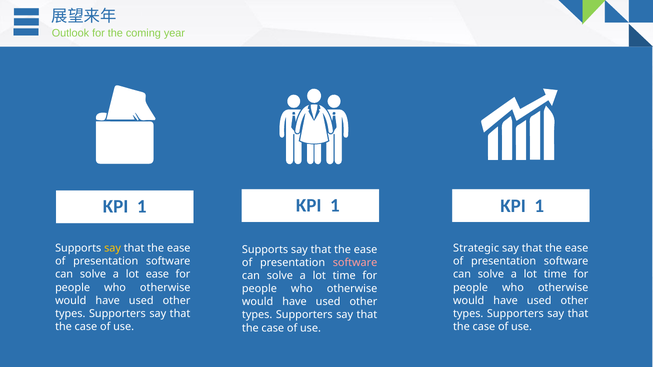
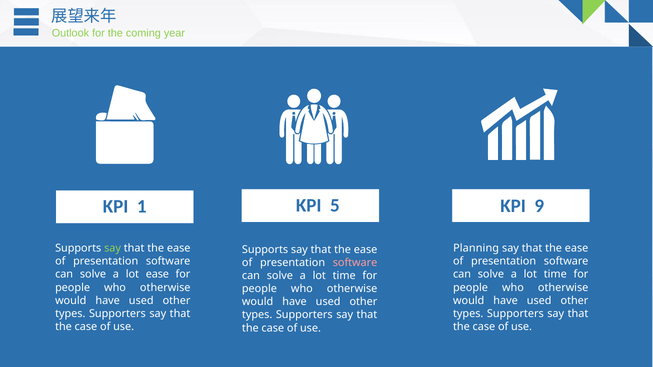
1: 1 -> 5 (335, 206)
1: 1 -> 9 (539, 206)
say colour: yellow -> light green (113, 249)
Strategic: Strategic -> Planning (476, 249)
